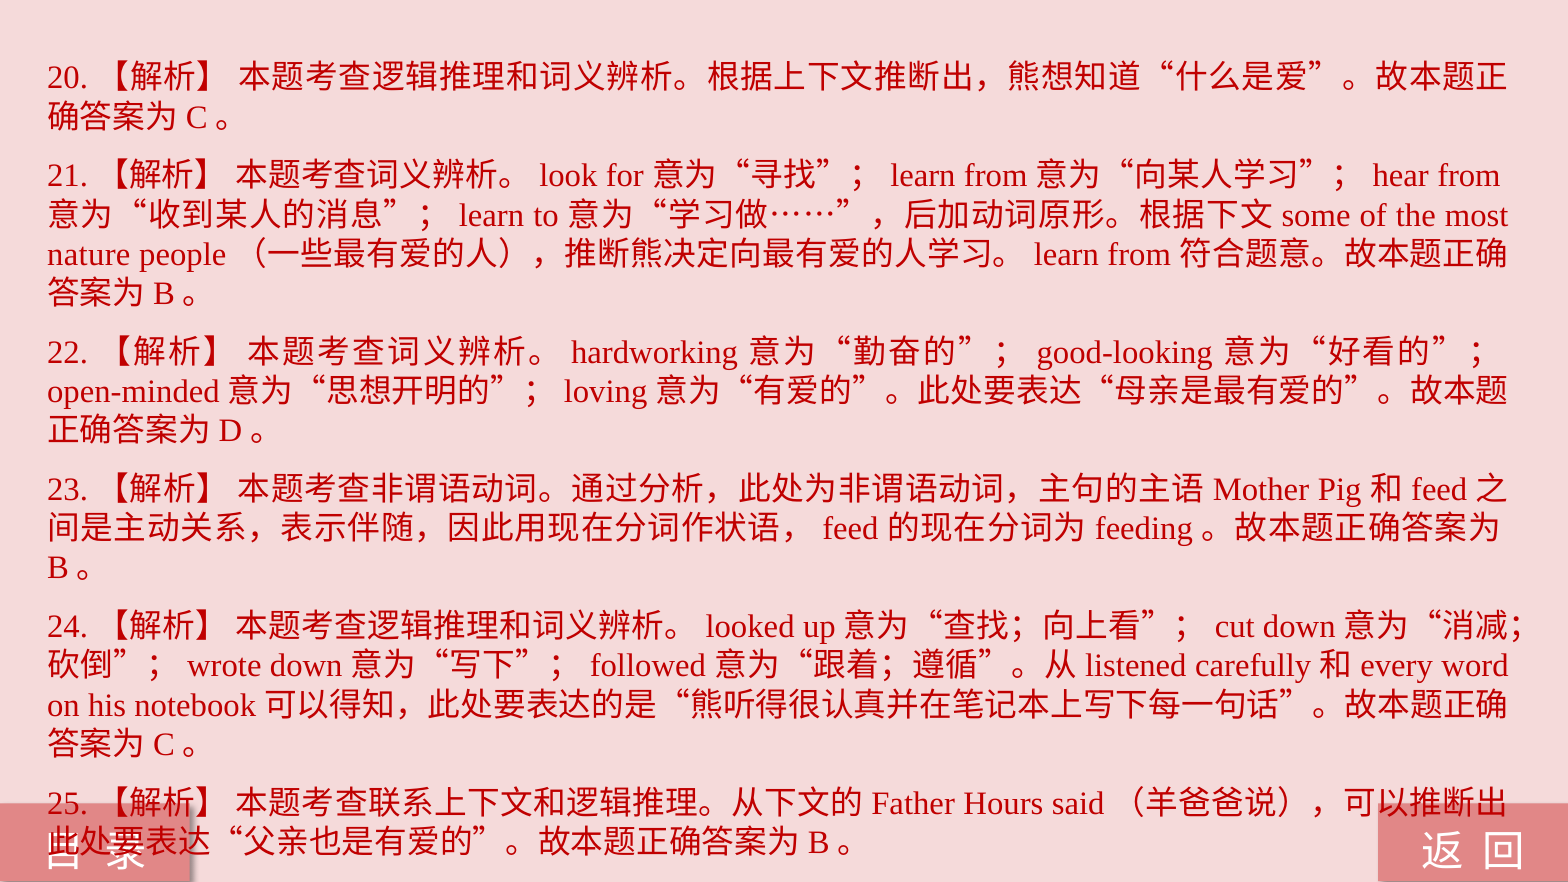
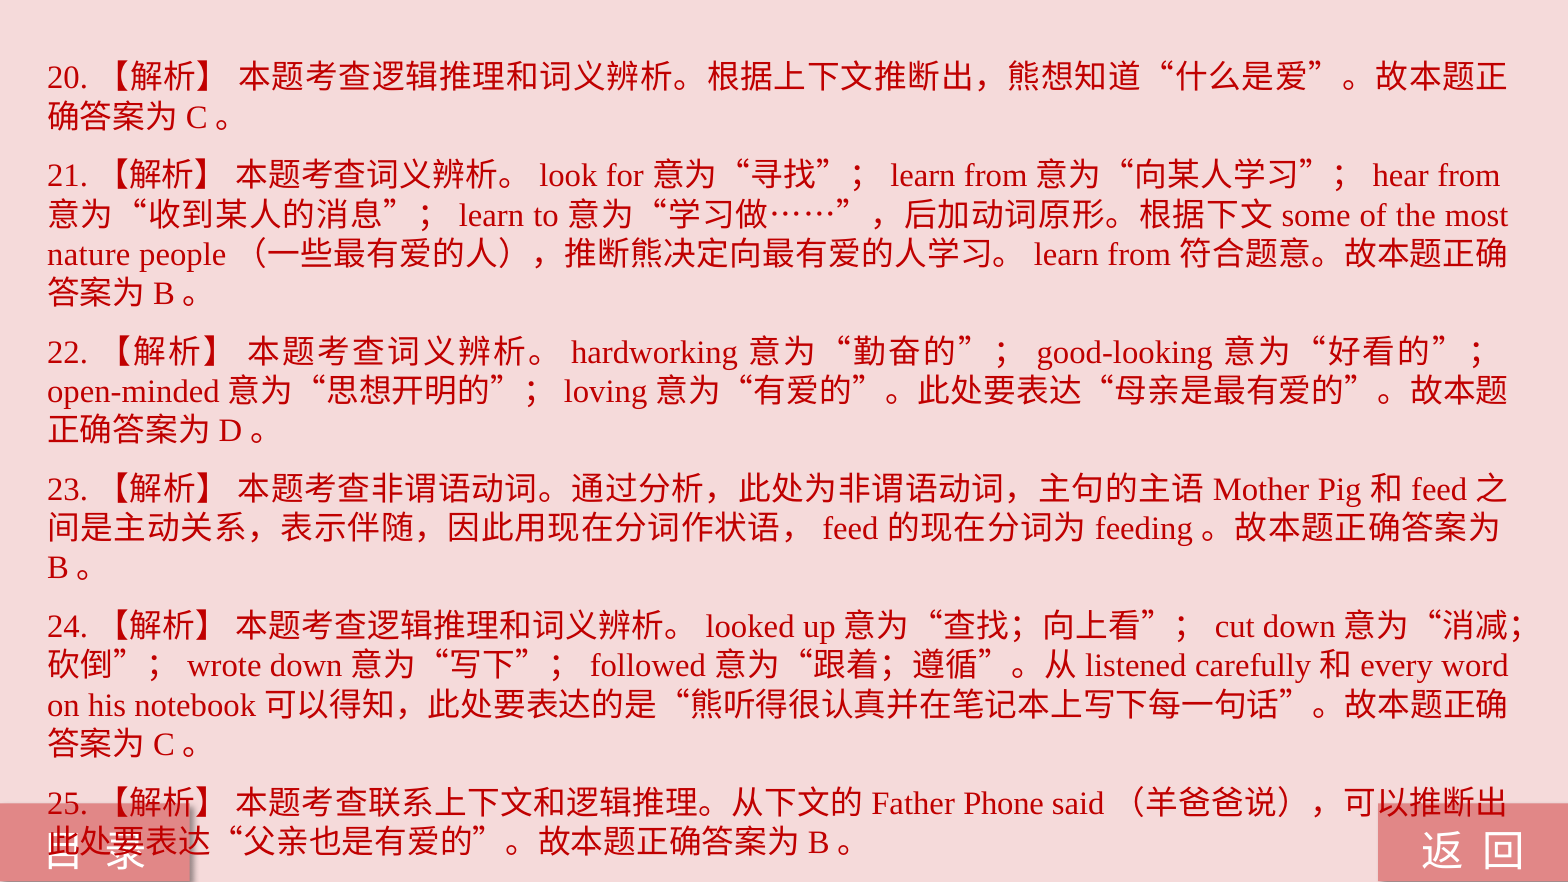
Hours: Hours -> Phone (1004, 803)
